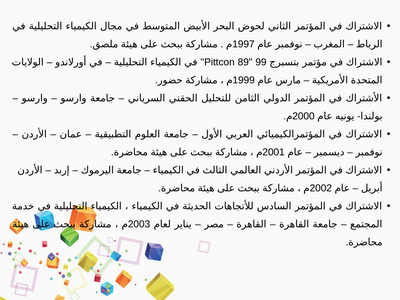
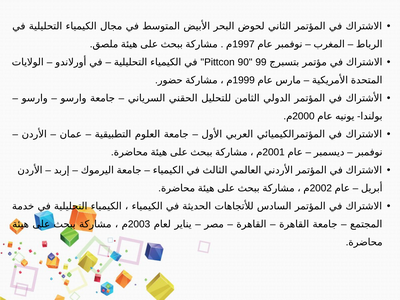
89: 89 -> 90 (243, 62)
